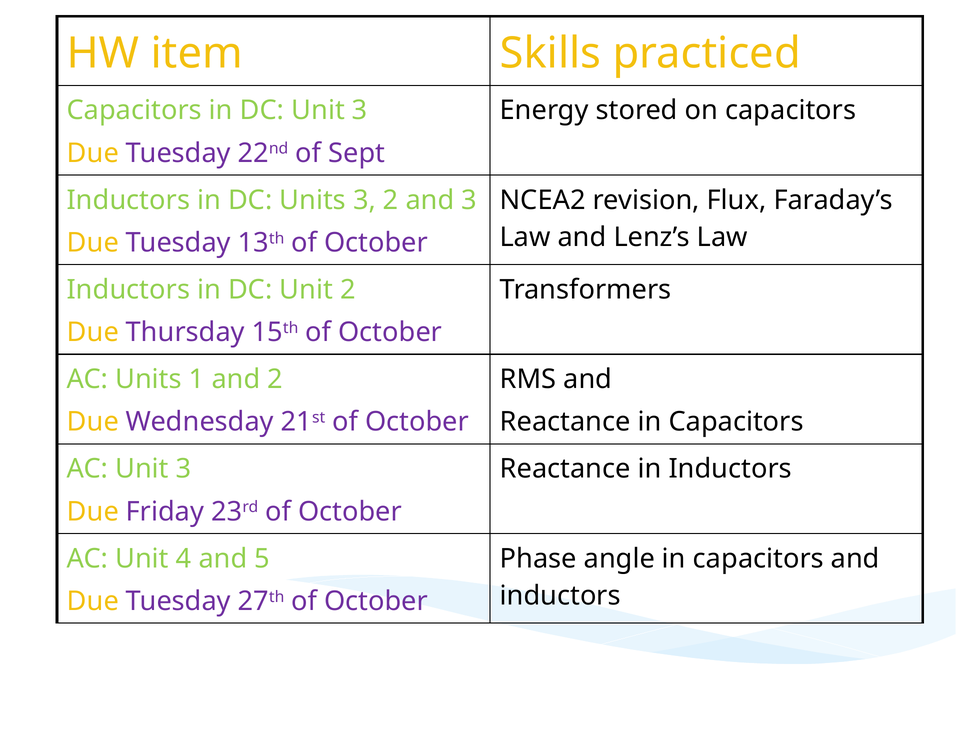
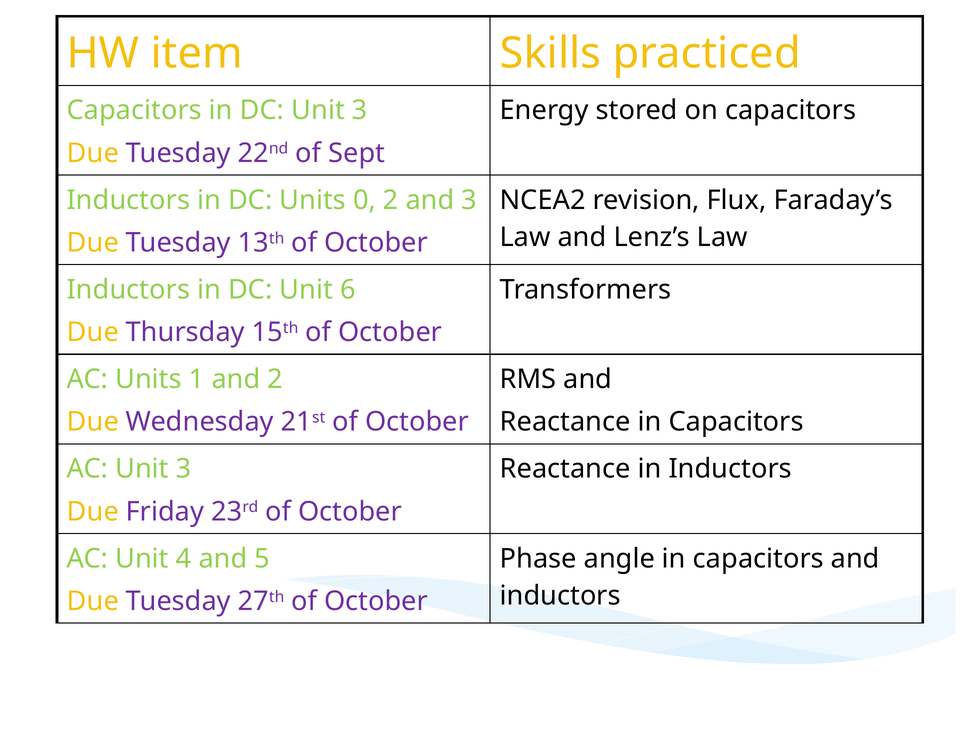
Units 3: 3 -> 0 (365, 200)
Unit 2: 2 -> 6 (348, 290)
